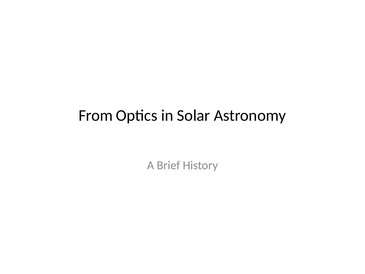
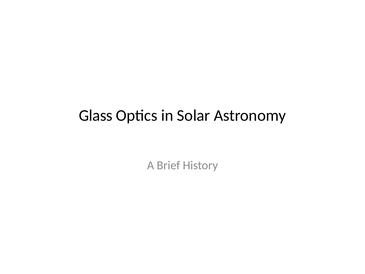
From: From -> Glass (96, 115)
